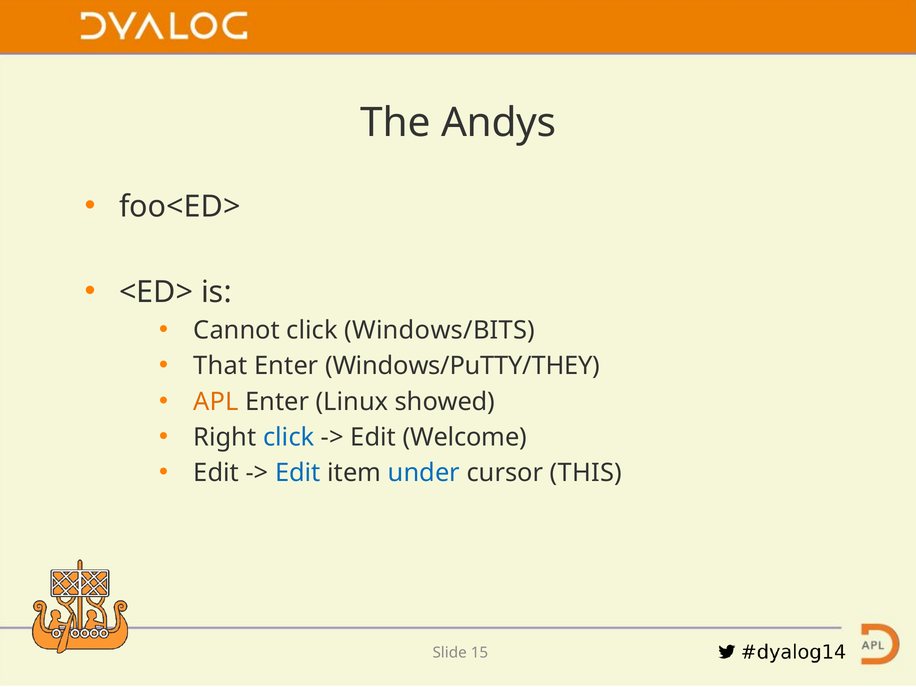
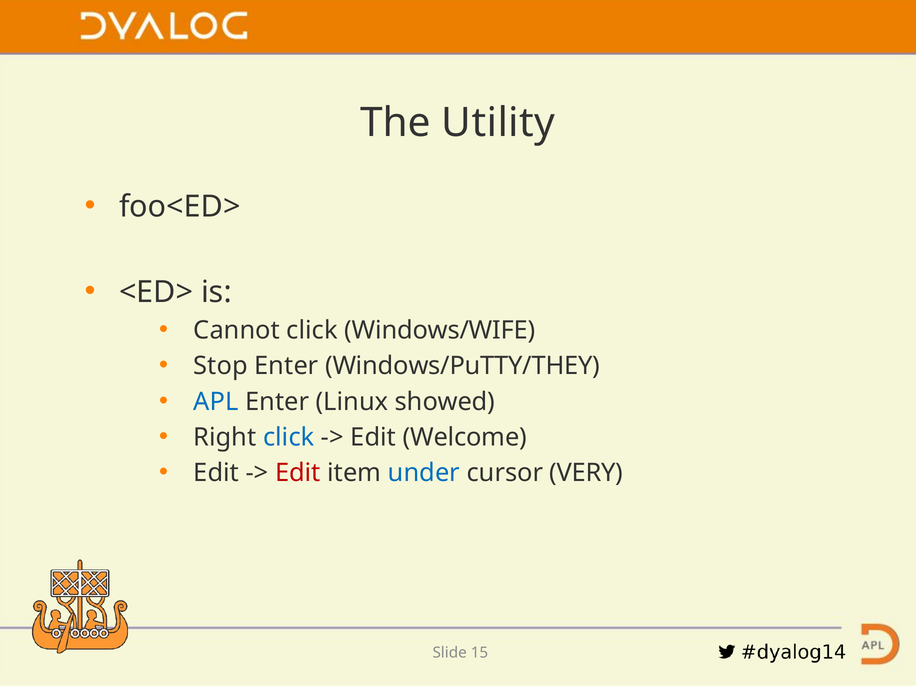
Andys: Andys -> Utility (498, 123)
Windows/BITS: Windows/BITS -> Windows/WIFE (440, 330)
That: That -> Stop (221, 366)
APL colour: orange -> blue (216, 402)
Edit colour: blue -> red (298, 473)
THIS: THIS -> VERY (586, 473)
